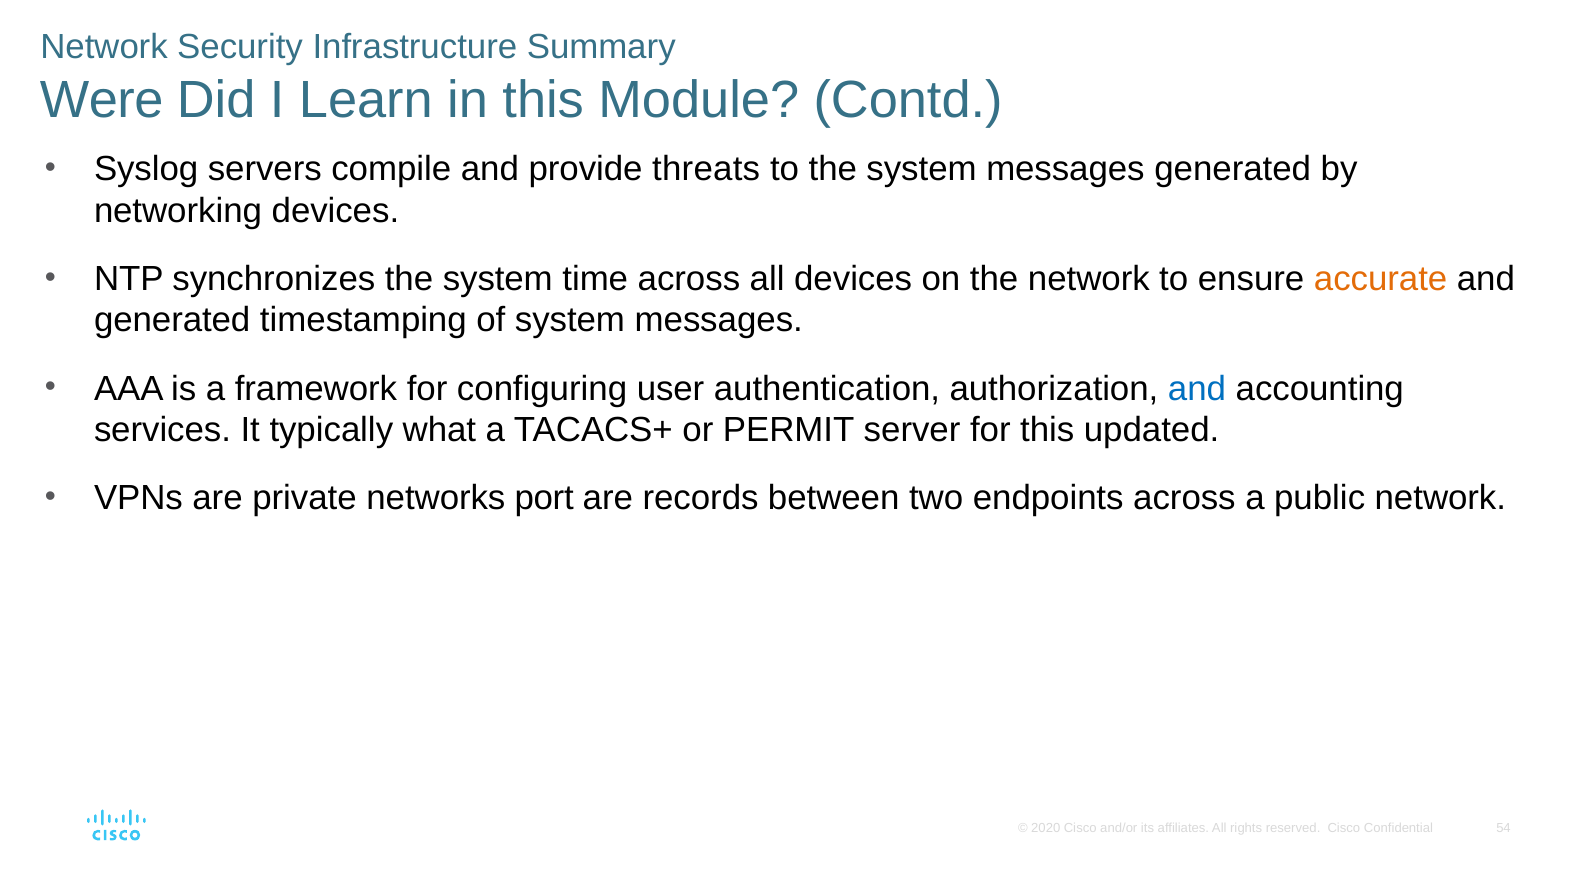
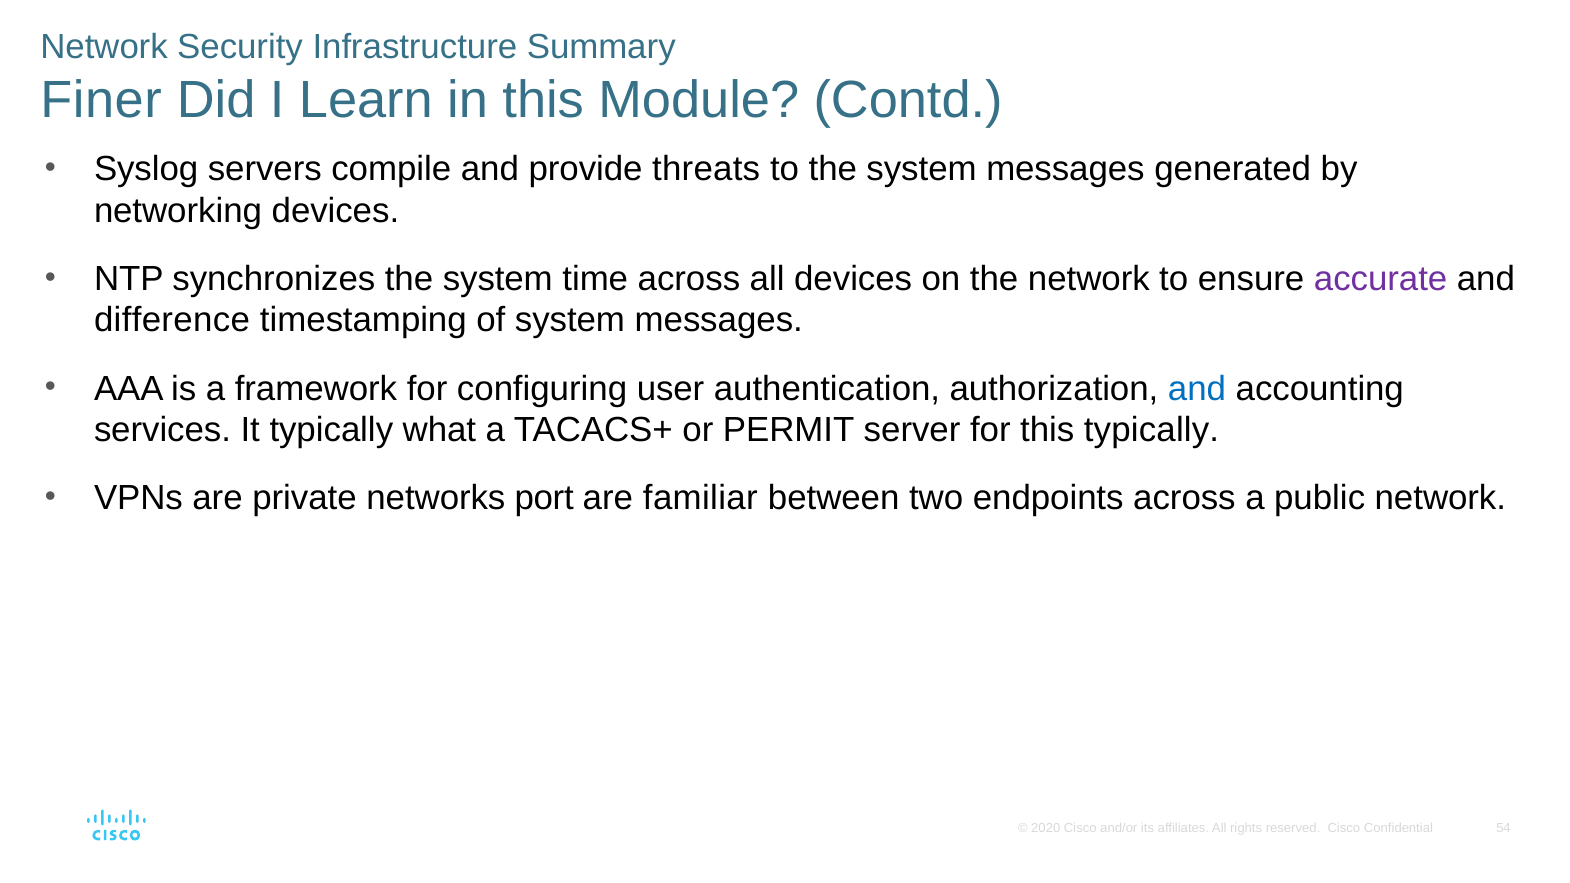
Were: Were -> Finer (101, 100)
accurate colour: orange -> purple (1381, 279)
generated: generated -> difference (172, 321)
this updated: updated -> typically (1152, 430)
records: records -> familiar (700, 498)
